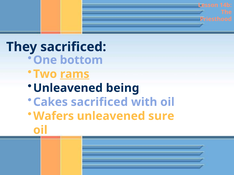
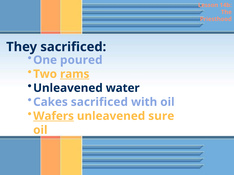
bottom: bottom -> poured (81, 60)
being: being -> water (123, 88)
Wafers underline: none -> present (54, 116)
